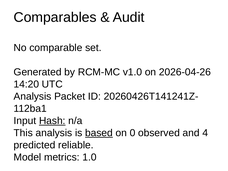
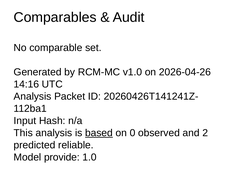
14:20: 14:20 -> 14:16 (26, 84)
Hash underline: present -> none (52, 121)
4: 4 -> 2 (205, 133)
metrics: metrics -> provide (62, 157)
